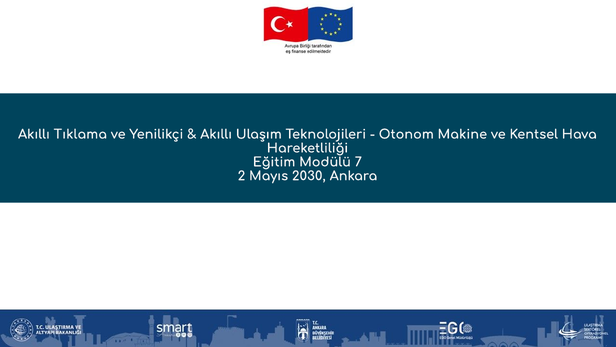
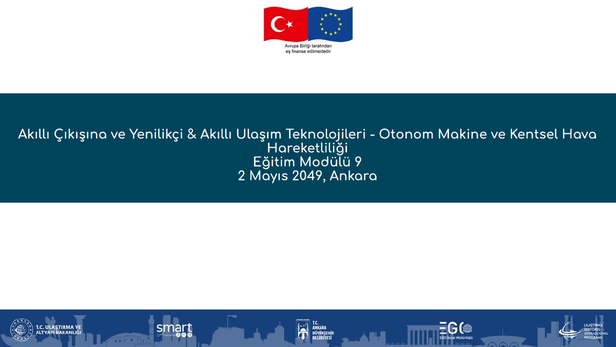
Tıklama: Tıklama -> Çıkışına (80, 134)
7: 7 -> 9 (358, 162)
2030: 2030 -> 2049 (309, 176)
